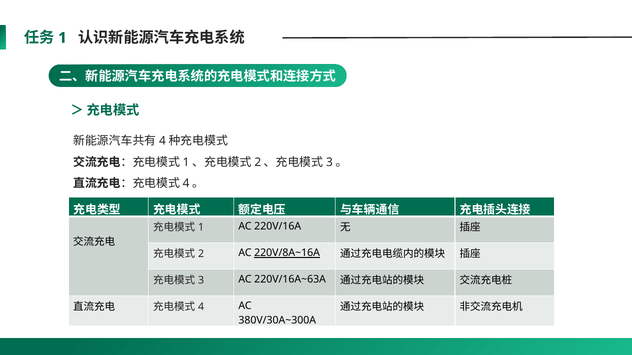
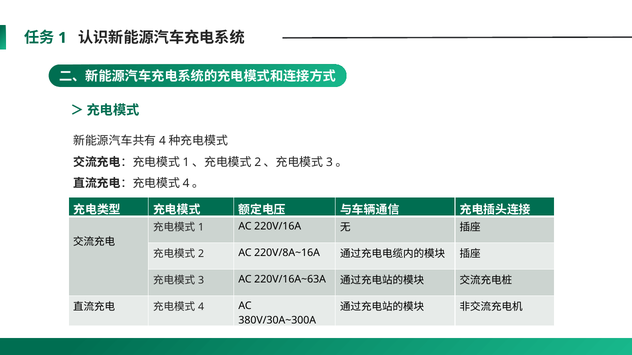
220V/8A~16A underline: present -> none (287, 253)
